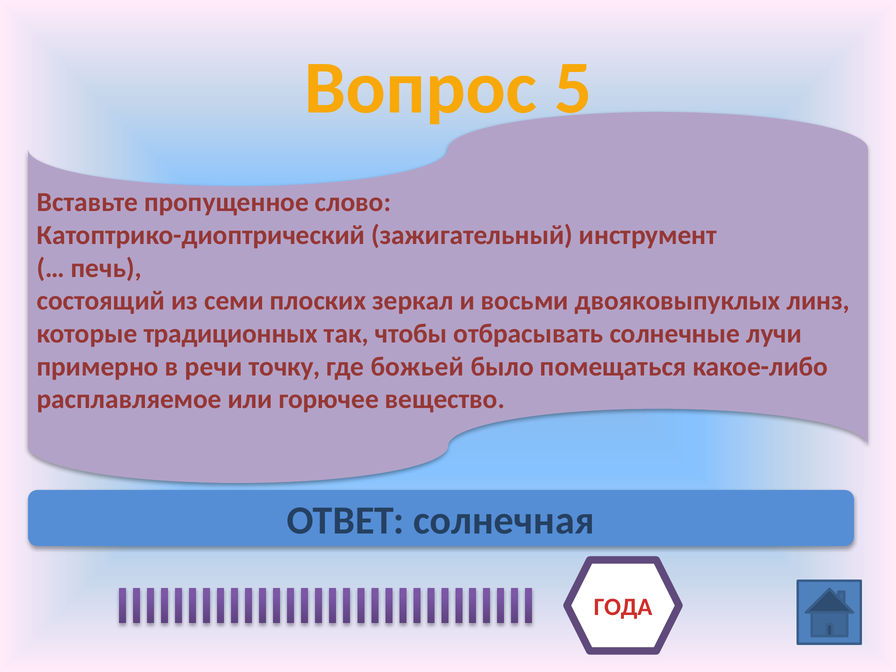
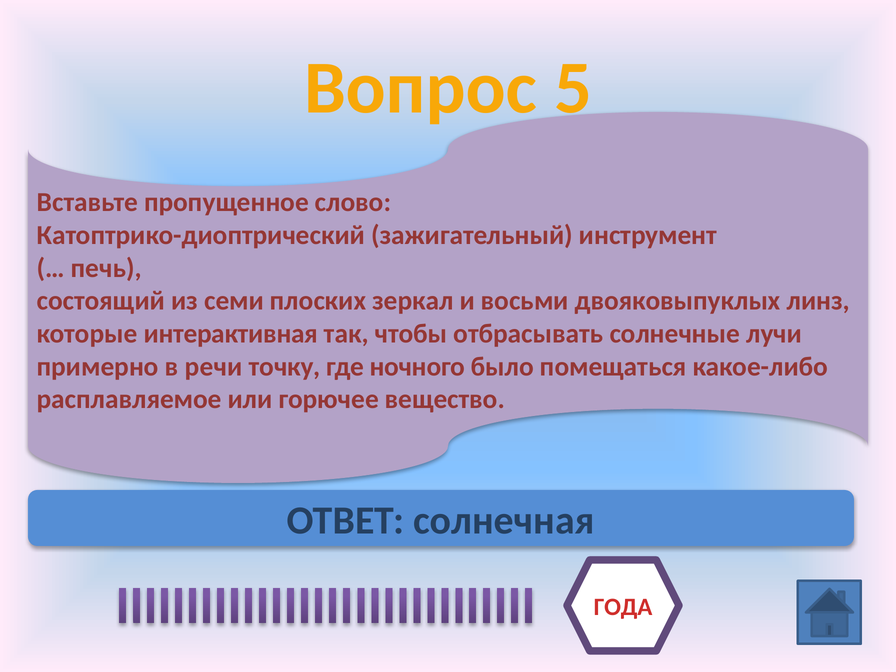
традиционных: традиционных -> интерактивная (231, 334)
божьей: божьей -> ночного (417, 367)
